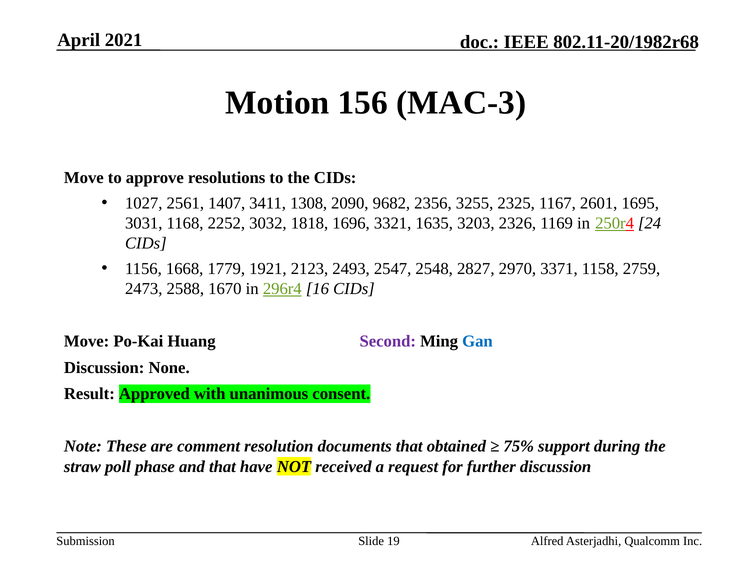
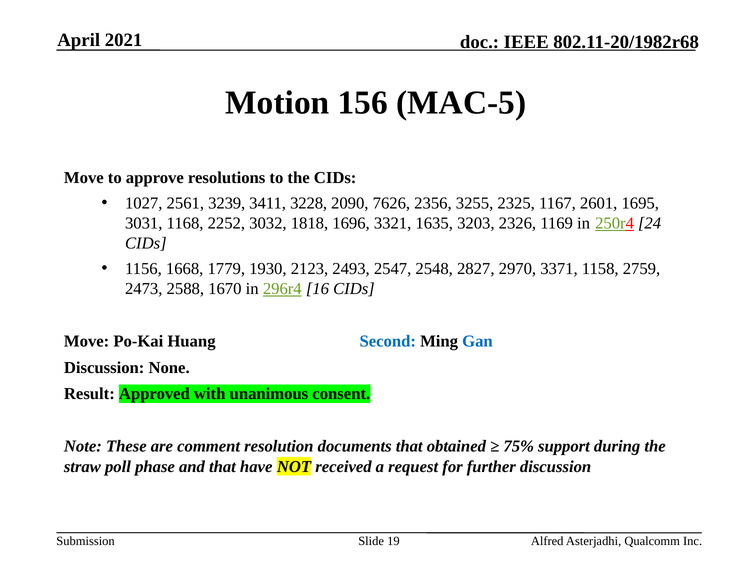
MAC-3: MAC-3 -> MAC-5 (461, 103)
1407: 1407 -> 3239 (227, 203)
1308: 1308 -> 3228 (309, 203)
9682: 9682 -> 7626 (391, 203)
1921: 1921 -> 1930 (268, 268)
Second colour: purple -> blue (388, 341)
